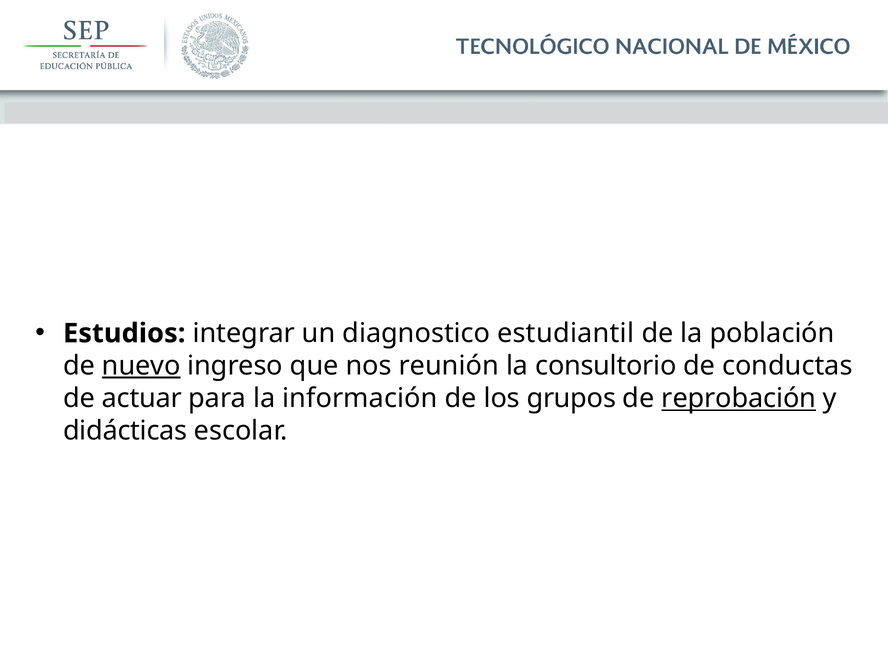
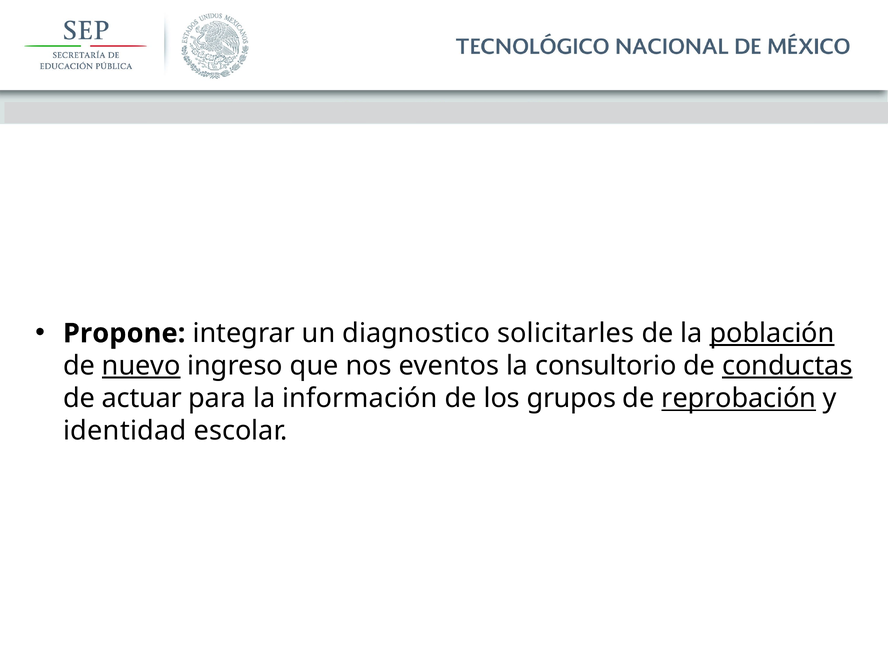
Estudios: Estudios -> Propone (124, 333)
estudiantil: estudiantil -> solicitarles (566, 333)
población underline: none -> present (772, 333)
reunión: reunión -> eventos (449, 366)
conductas underline: none -> present (787, 366)
didácticas: didácticas -> identidad (125, 431)
